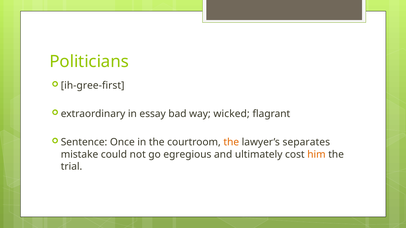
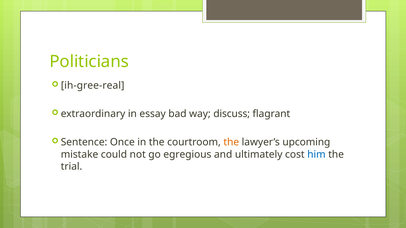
ih-gree-first: ih-gree-first -> ih-gree-real (93, 86)
wicked: wicked -> discuss (232, 114)
separates: separates -> upcoming (306, 143)
him colour: orange -> blue (316, 155)
